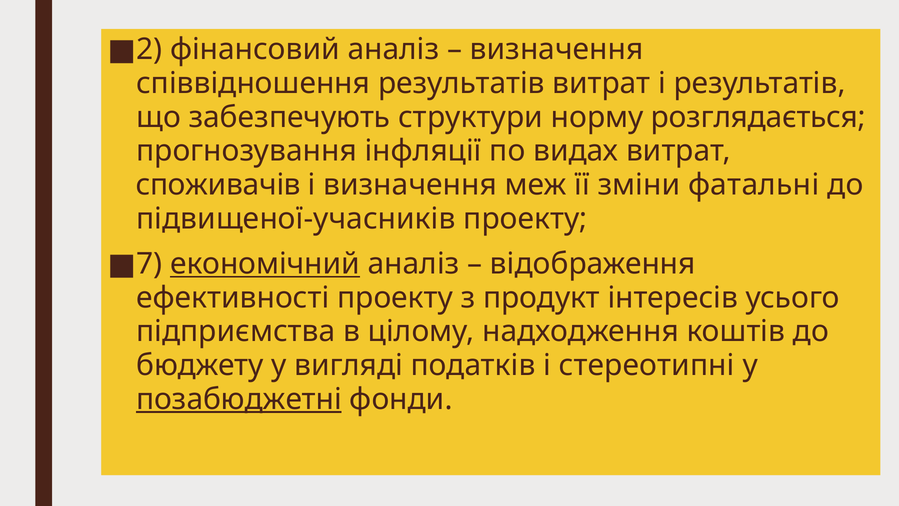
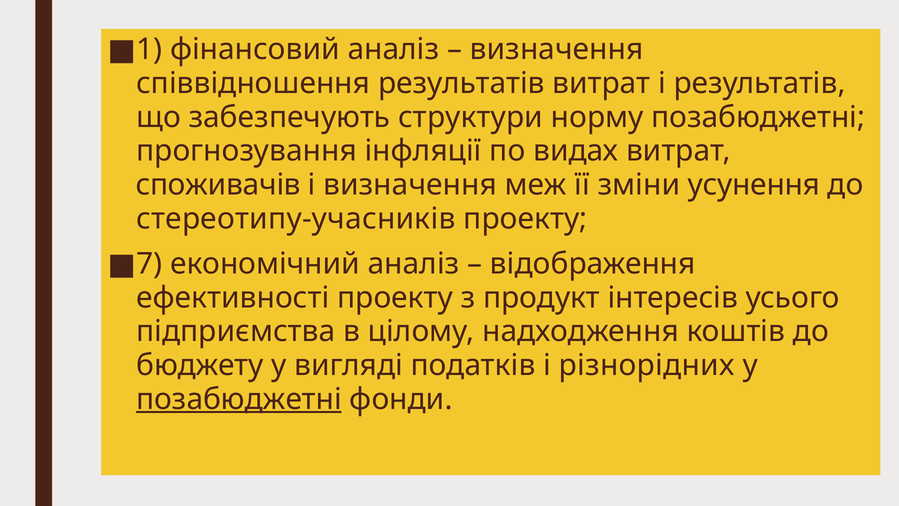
2: 2 -> 1 (149, 49)
норму розглядається: розглядається -> позабюджетні (758, 117)
фатальні: фатальні -> усунення (754, 185)
підвищеної-учасників: підвищеної-учасників -> стереотипу-учасників (296, 219)
економічний underline: present -> none (265, 264)
стереотипні: стереотипні -> різнорідних (647, 365)
